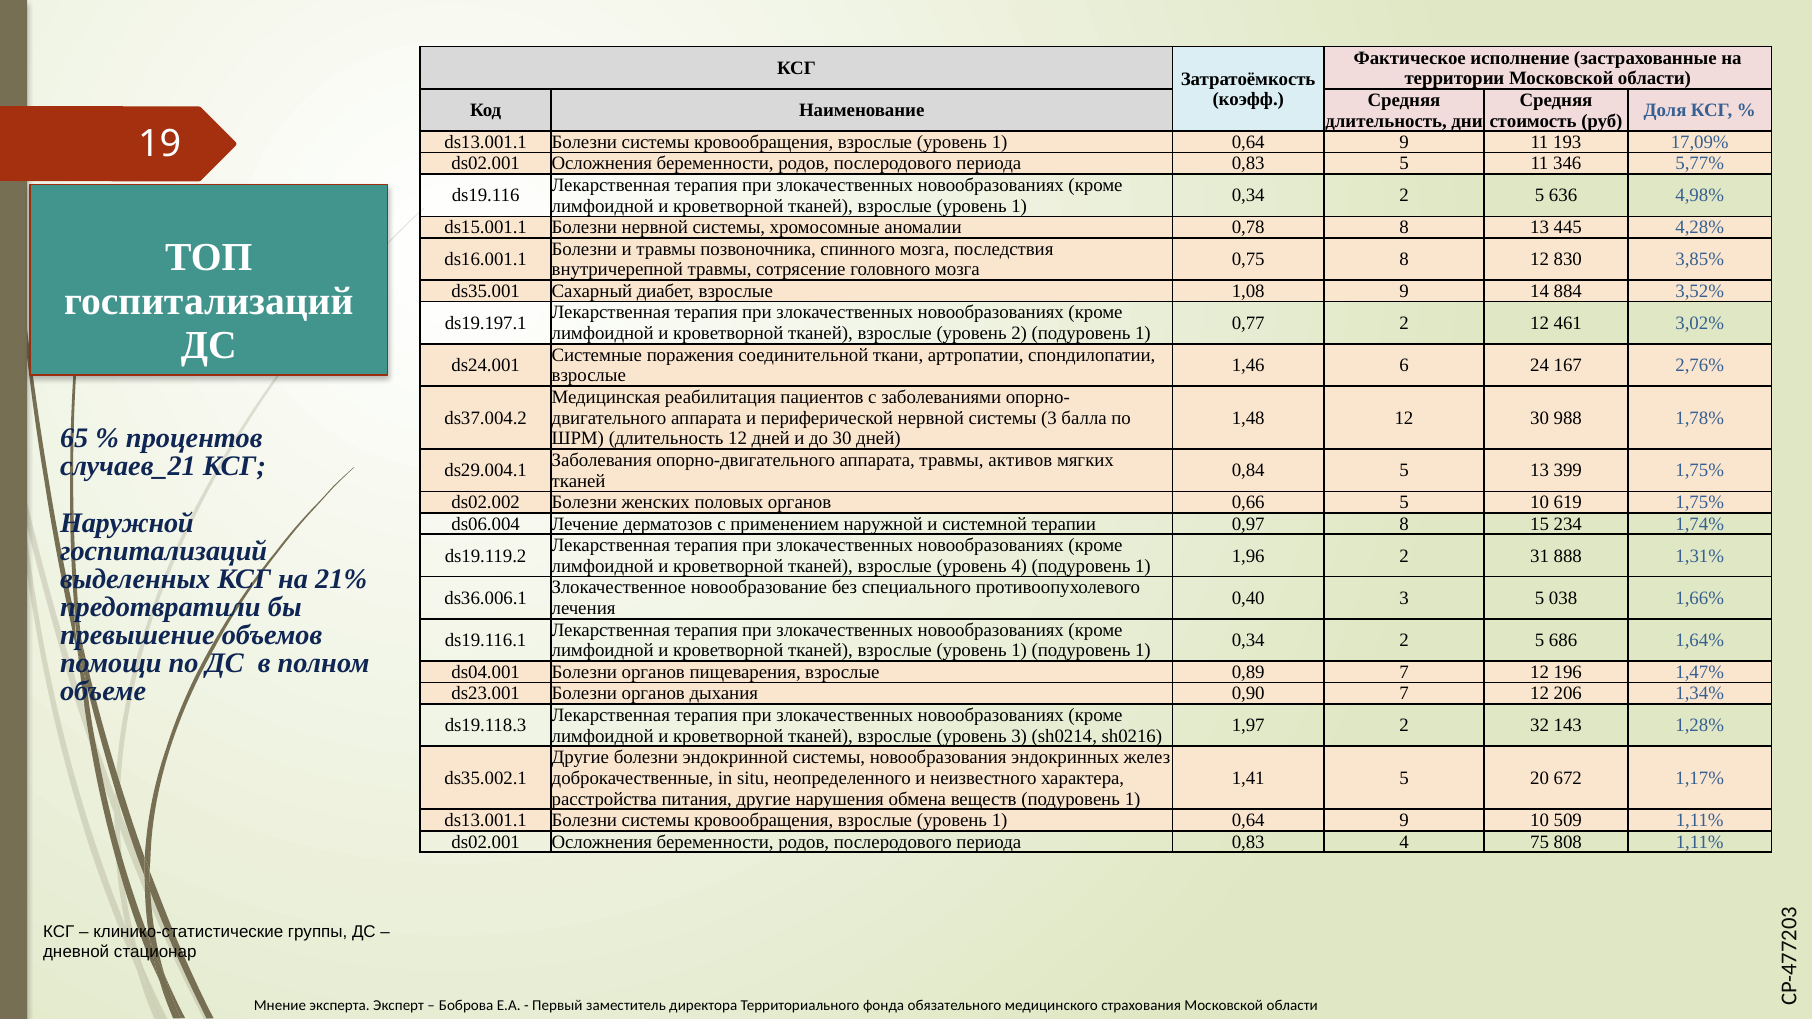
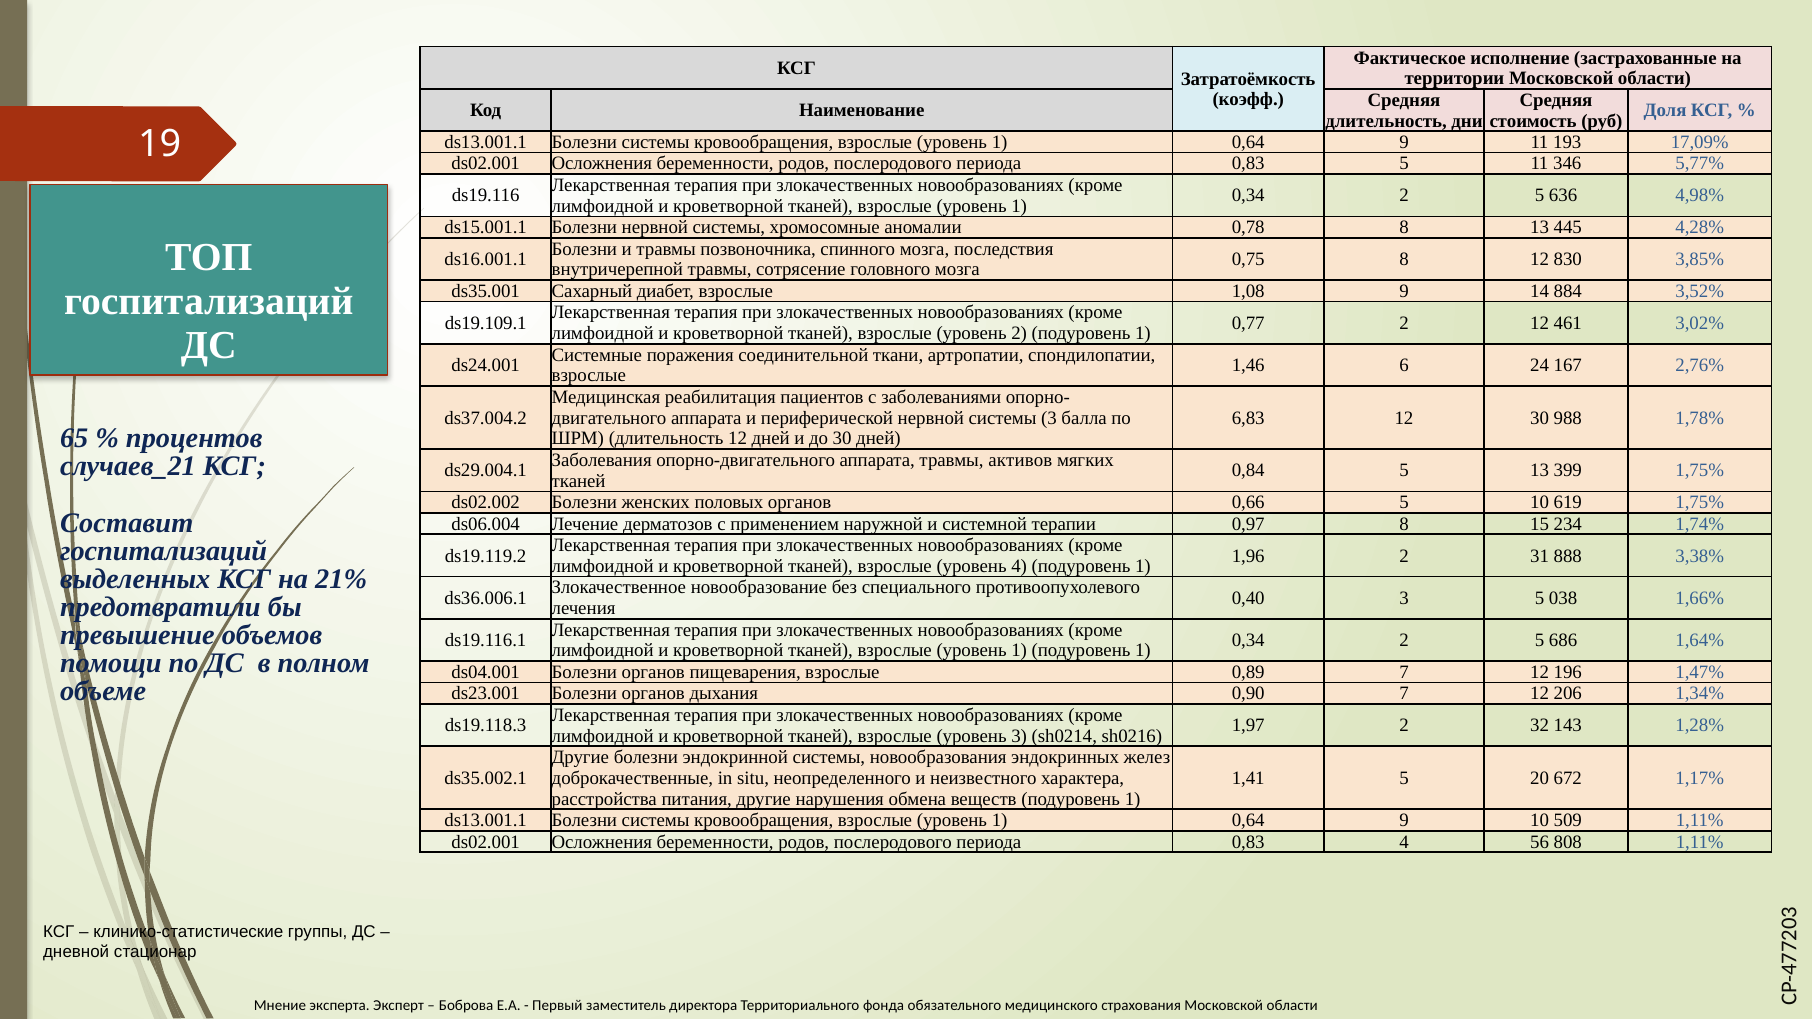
ds19.197.1: ds19.197.1 -> ds19.109.1 (486, 323)
1,48: 1,48 -> 6,83 (1248, 418)
Наружной: Наружной -> Составит (127, 523)
1,31%: 1,31% -> 3,38% (1700, 556)
75: 75 -> 56 (1540, 842)
